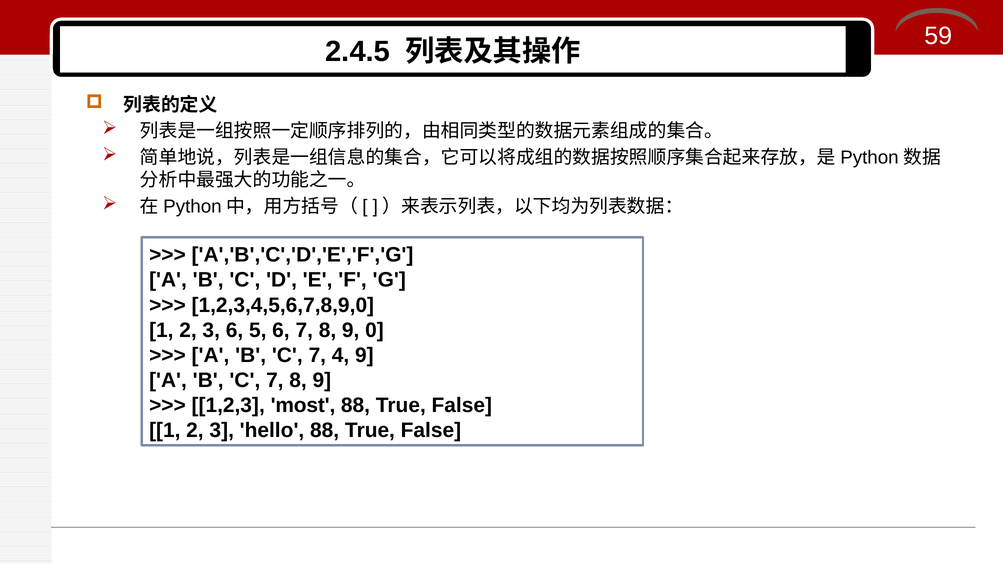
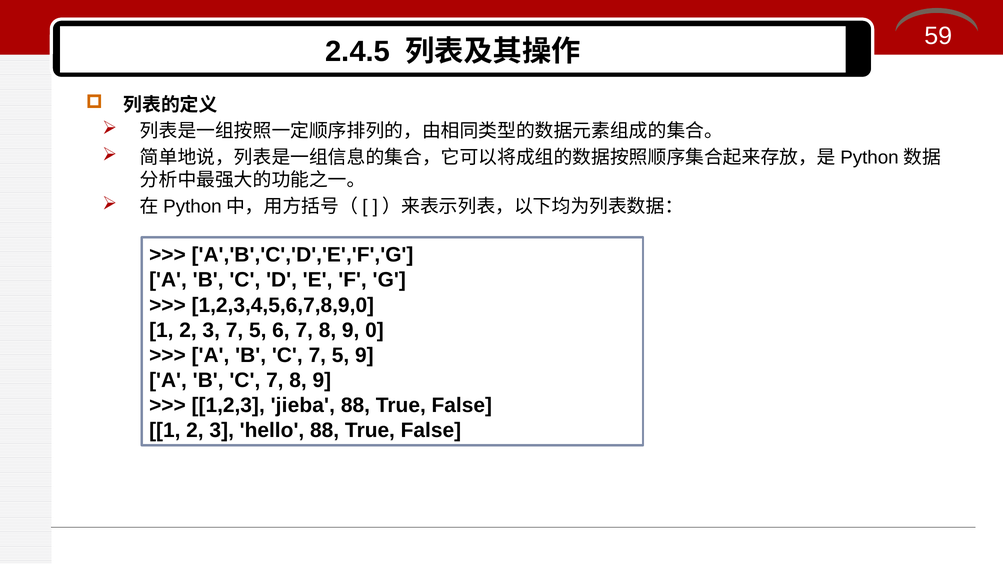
3 6: 6 -> 7 (234, 330)
C 7 4: 4 -> 5 (341, 355)
most: most -> jieba (303, 406)
